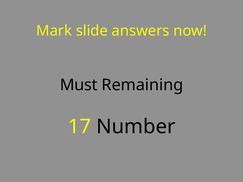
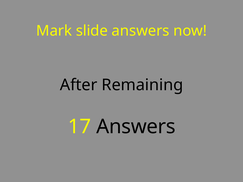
Must: Must -> After (79, 85)
17 Number: Number -> Answers (136, 127)
